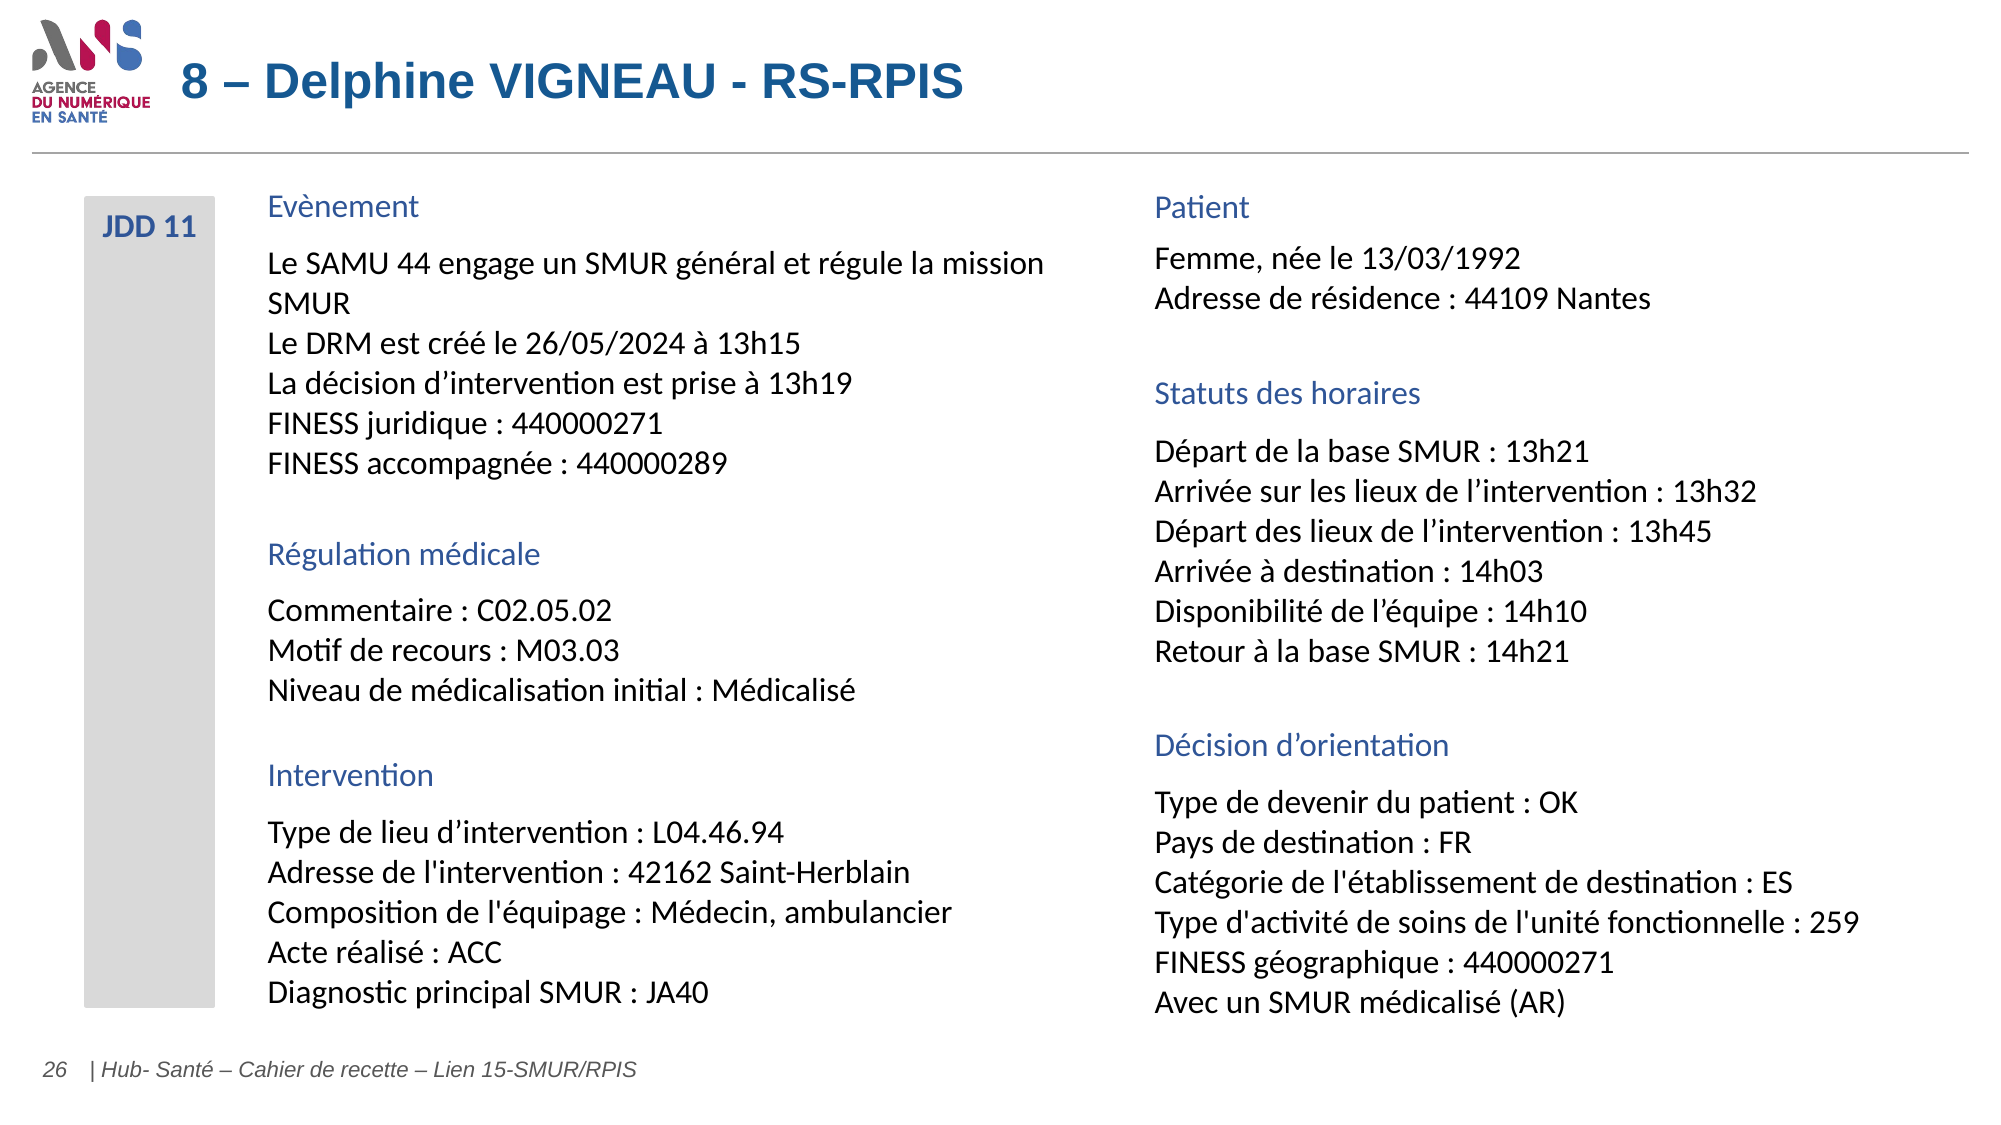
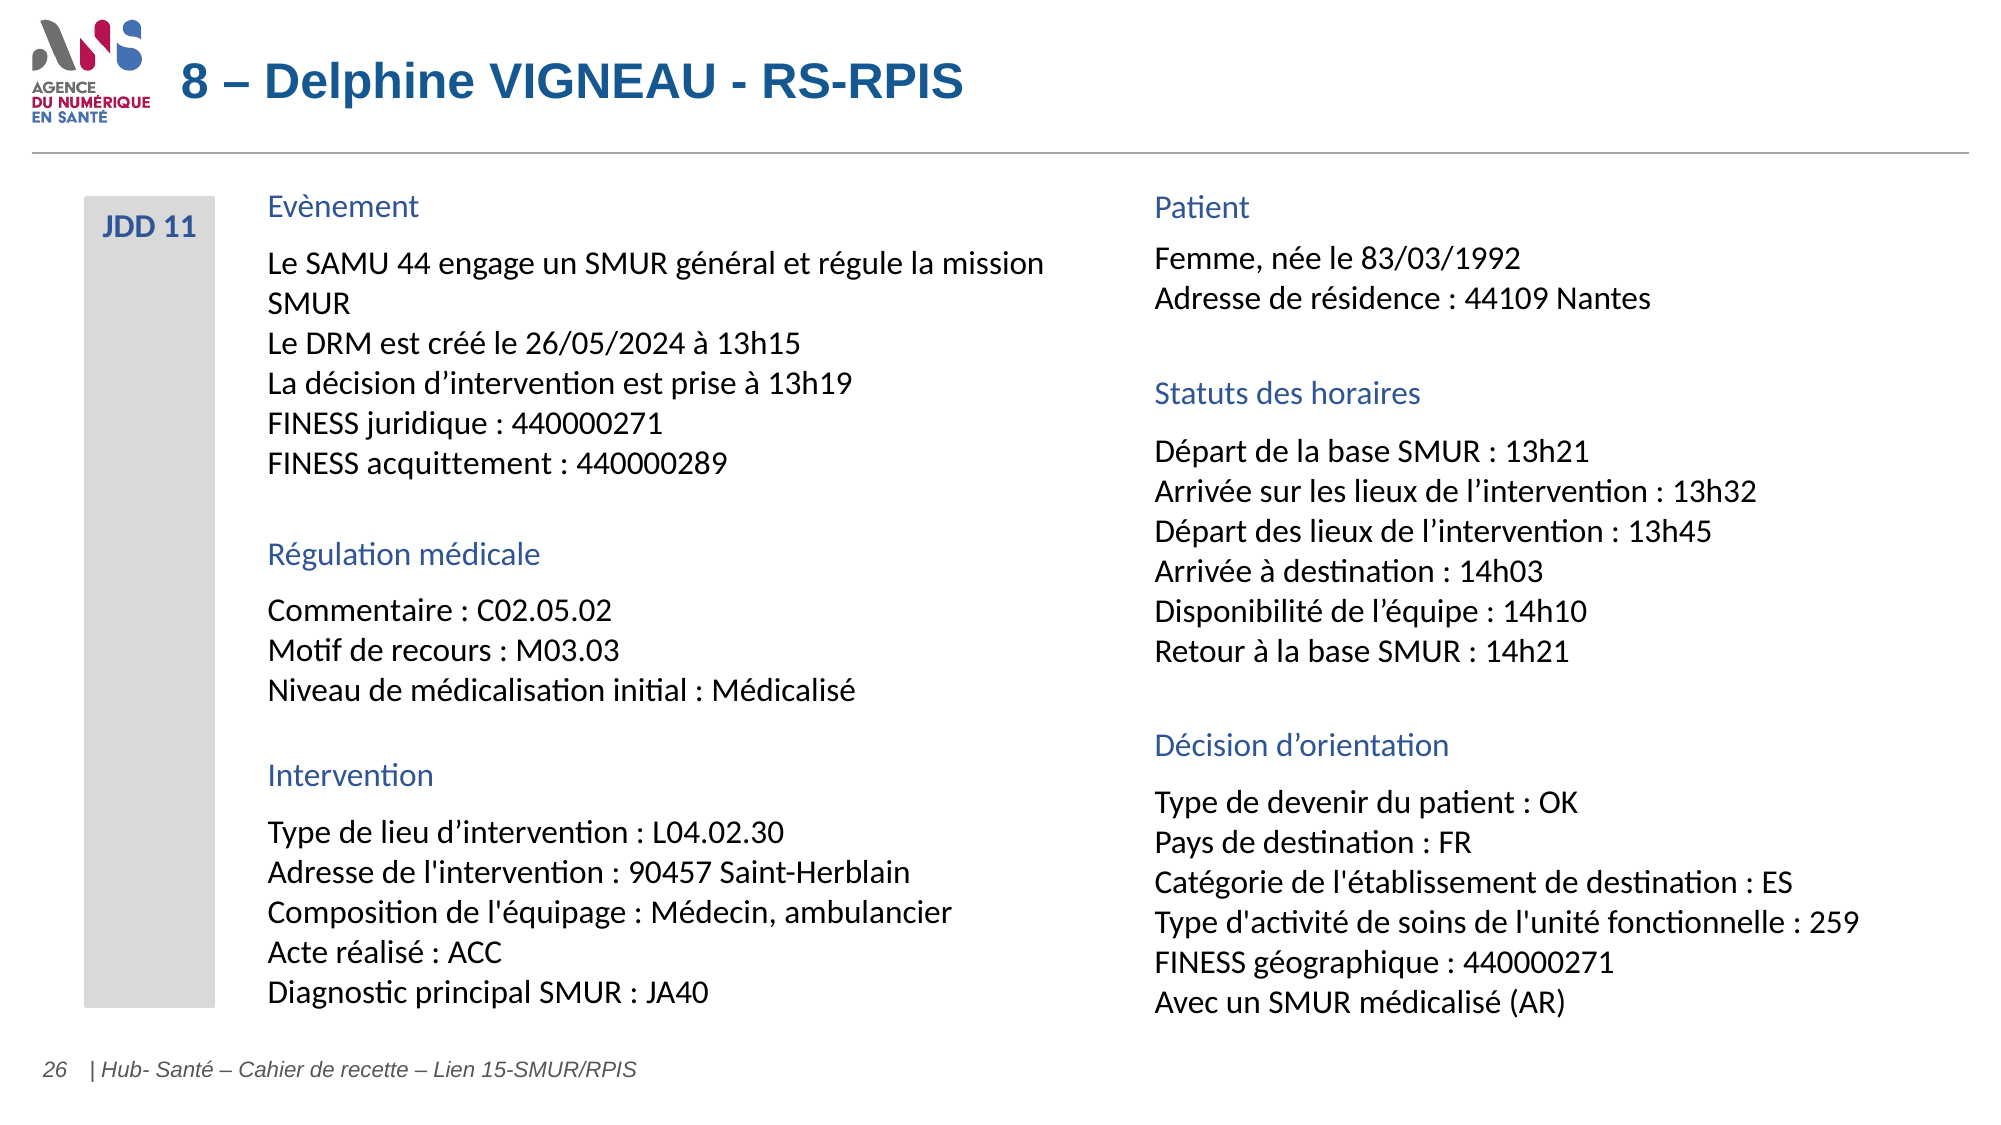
13/03/1992: 13/03/1992 -> 83/03/1992 (1441, 259)
accompagnée: accompagnée -> acquittement (459, 464)
L04.46.94: L04.46.94 -> L04.02.30 (718, 833)
42162: 42162 -> 90457 (670, 873)
